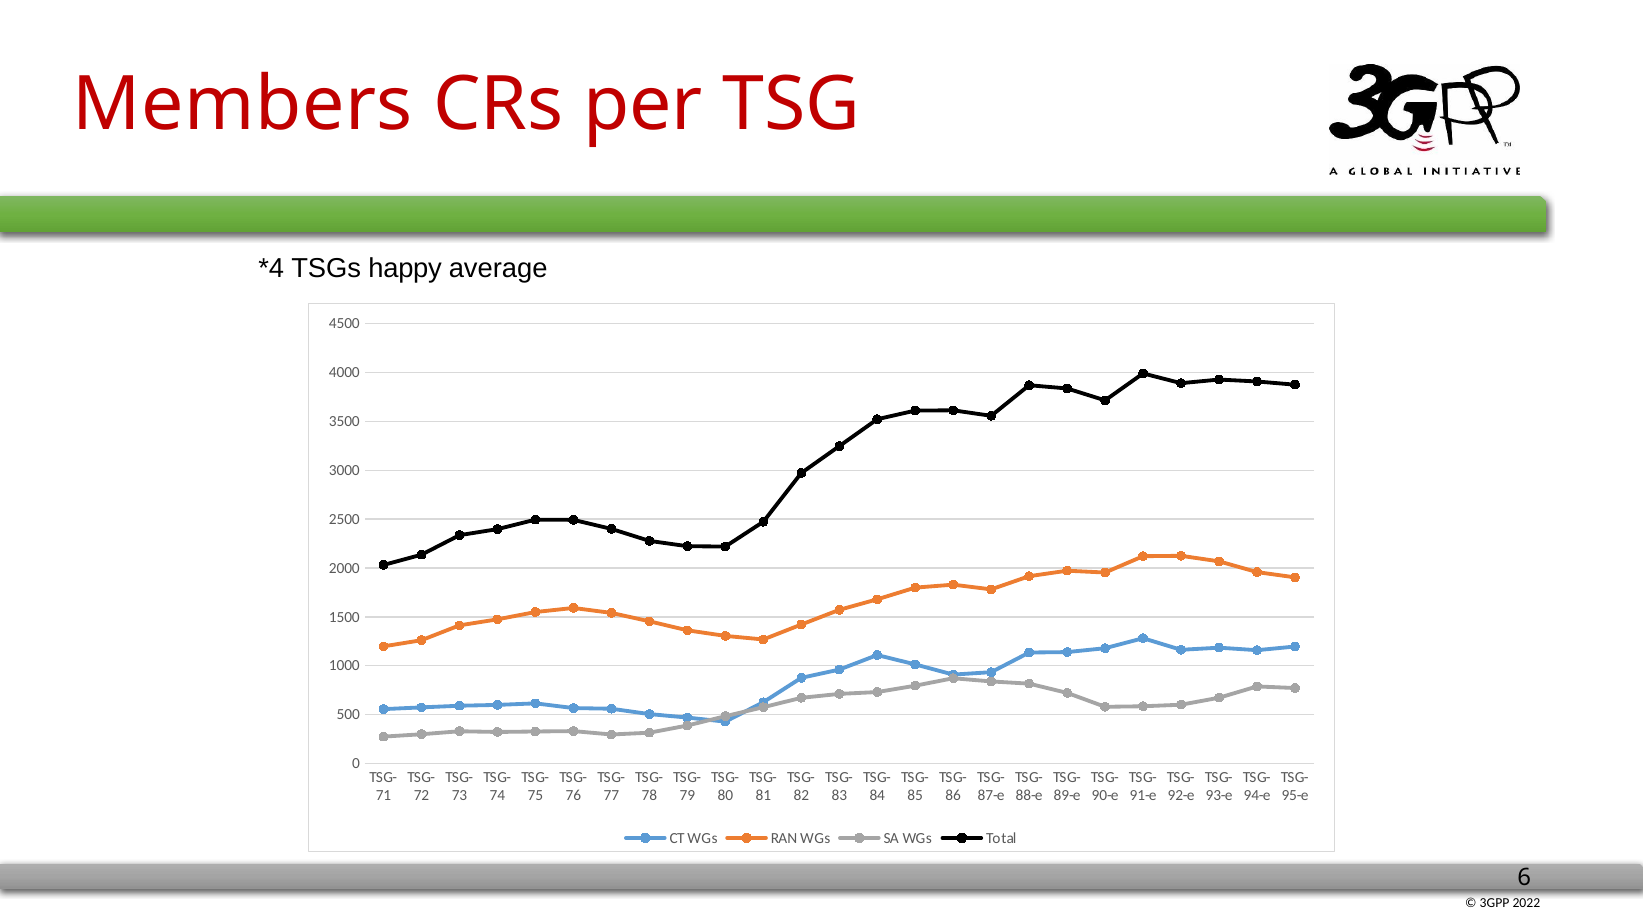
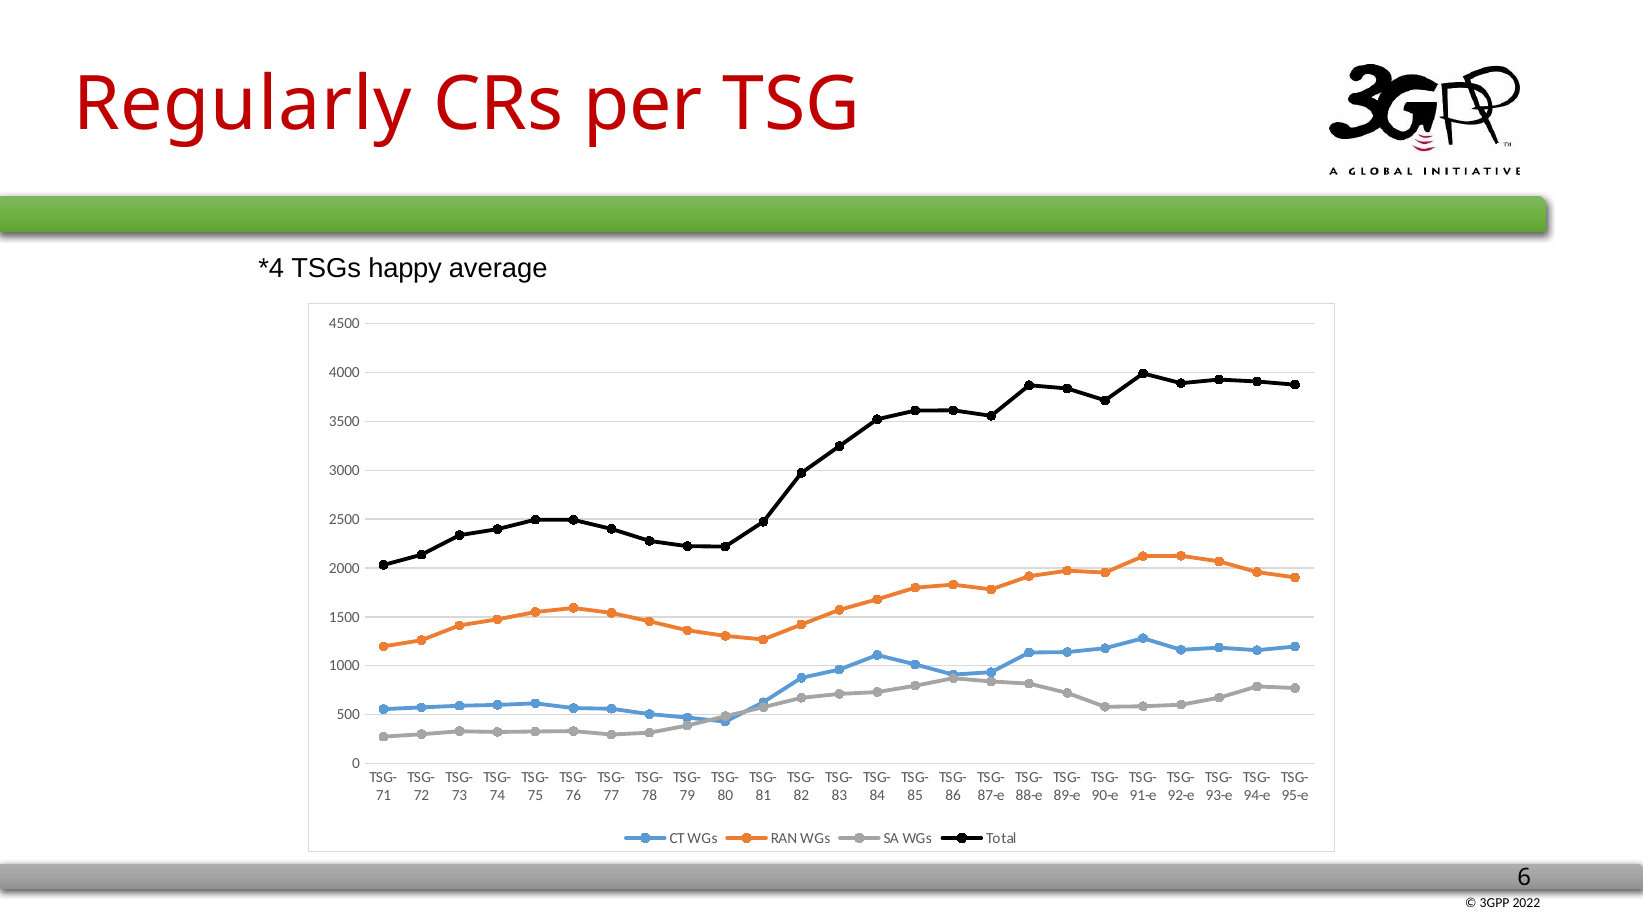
Members: Members -> Regularly (242, 104)
